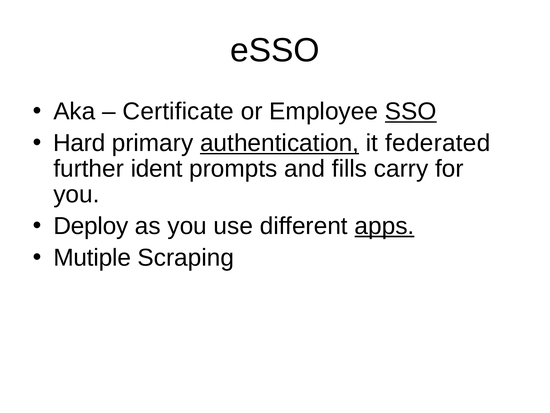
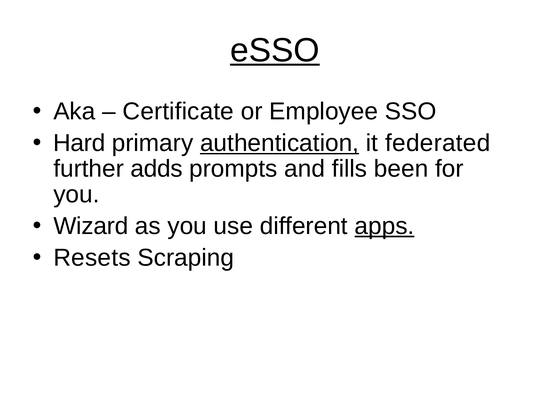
eSSO underline: none -> present (275, 50)
SSO underline: present -> none (411, 111)
ident: ident -> adds (157, 169)
carry: carry -> been (401, 169)
Deploy: Deploy -> Wizard (91, 226)
Mutiple: Mutiple -> Resets (92, 257)
